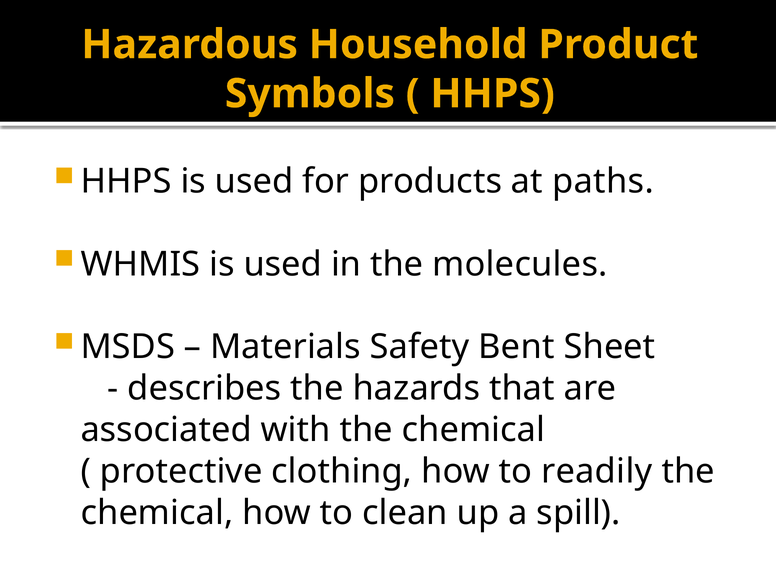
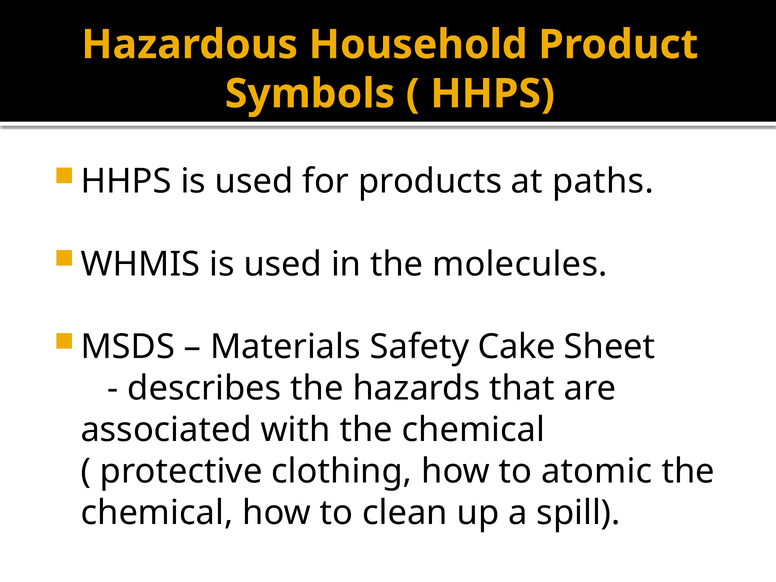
Bent: Bent -> Cake (517, 347)
readily: readily -> atomic (597, 471)
